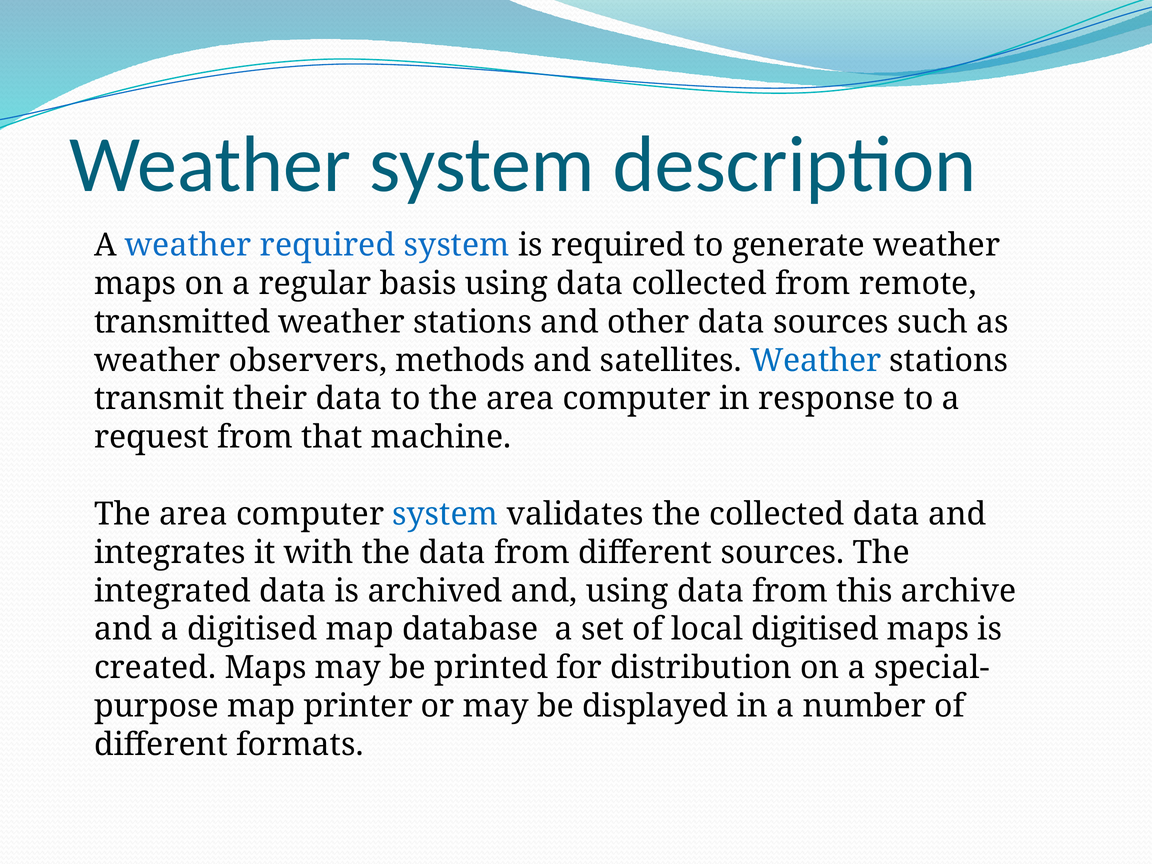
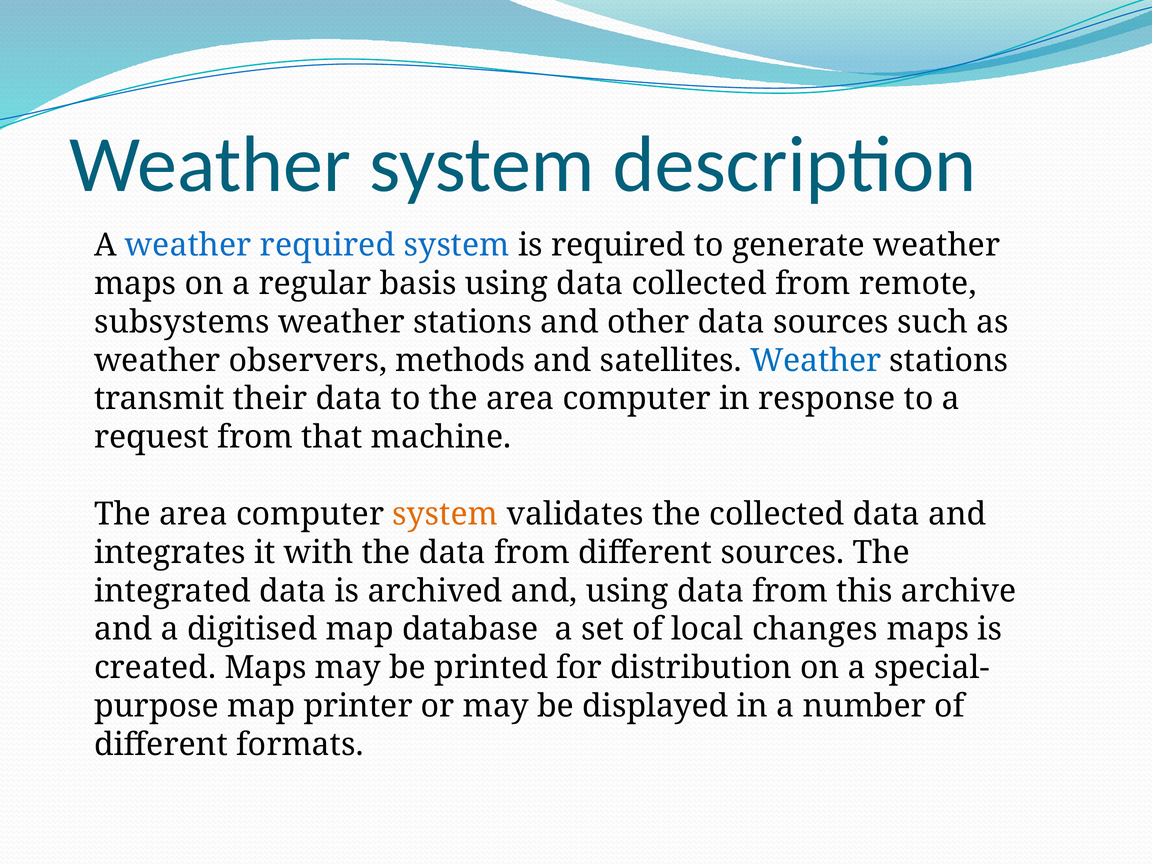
transmitted: transmitted -> subsystems (182, 322)
system colour: blue -> orange (445, 514)
local digitised: digitised -> changes (815, 629)
